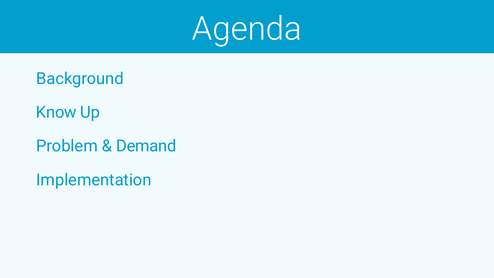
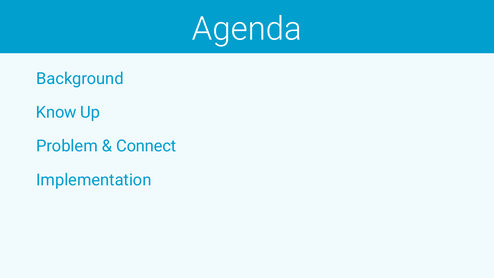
Demand: Demand -> Connect (146, 146)
